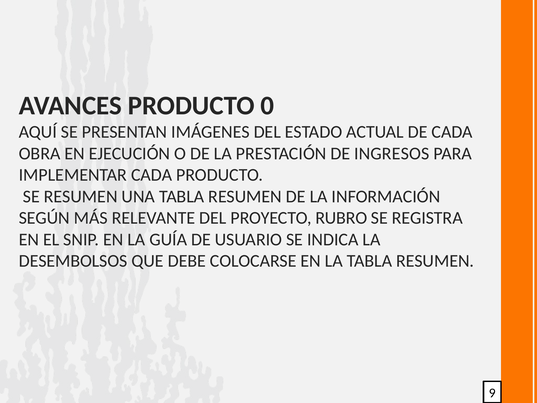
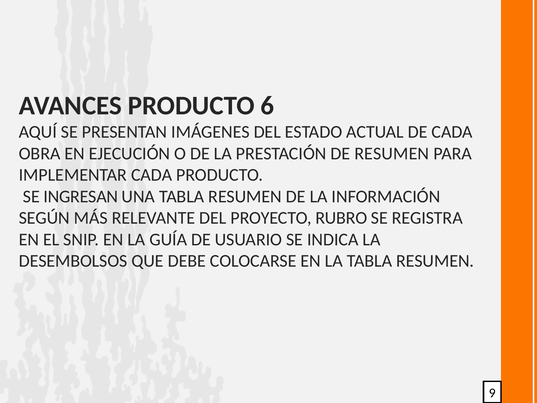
0: 0 -> 6 (267, 106)
DE INGRESOS: INGRESOS -> RESUMEN (392, 153)
SE RESUMEN: RESUMEN -> INGRESAN (81, 196)
